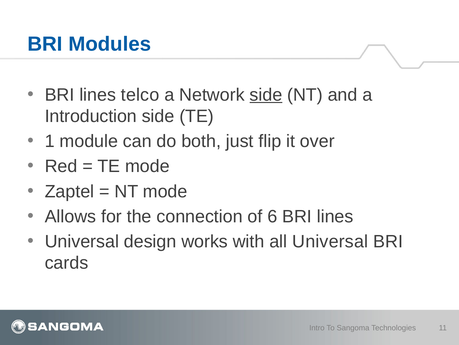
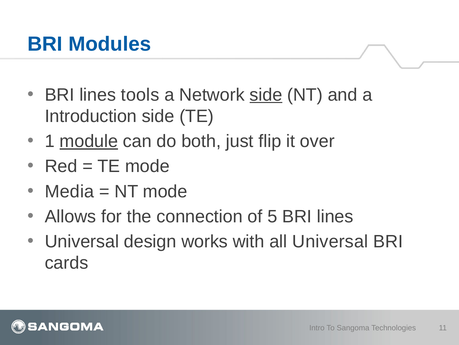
telco: telco -> tools (140, 95)
module underline: none -> present (89, 141)
Zaptel: Zaptel -> Media (69, 191)
6: 6 -> 5 (272, 216)
